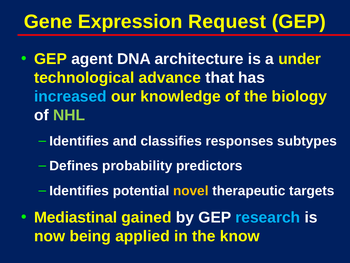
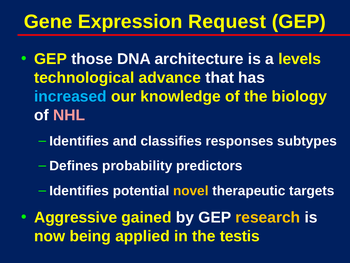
agent: agent -> those (92, 59)
under: under -> levels (300, 59)
NHL colour: light green -> pink (69, 115)
Mediastinal: Mediastinal -> Aggressive (76, 217)
research colour: light blue -> yellow (268, 217)
know: know -> testis (240, 236)
